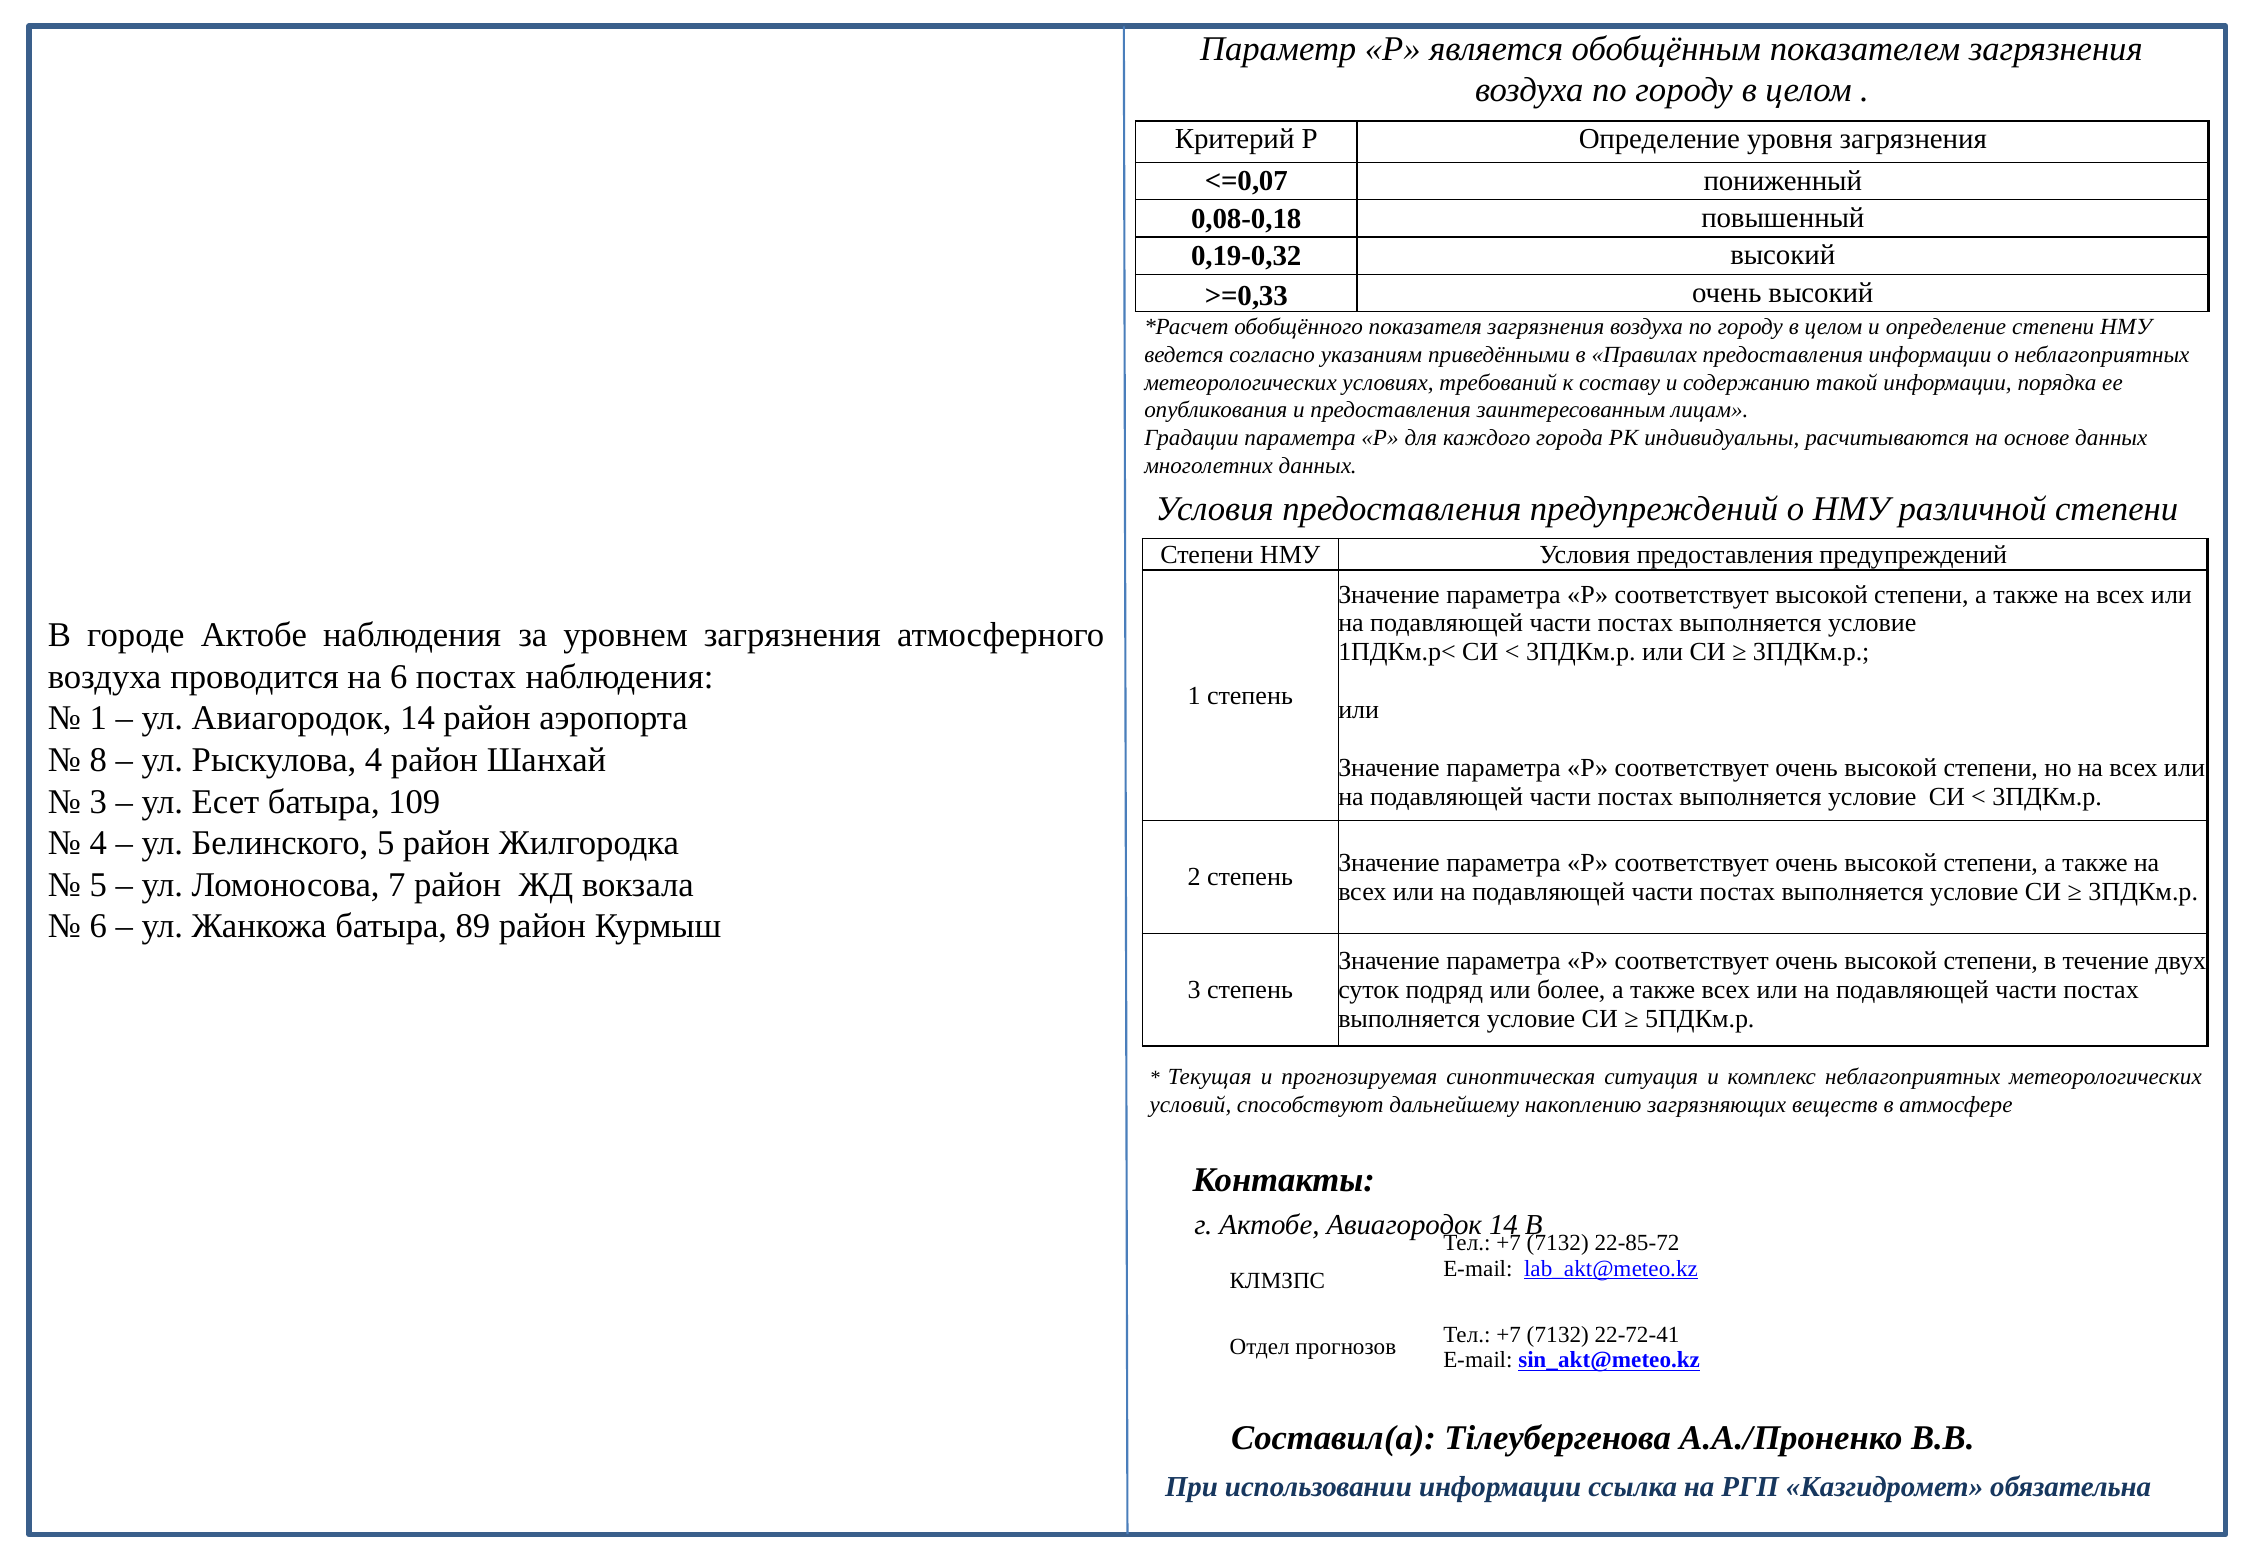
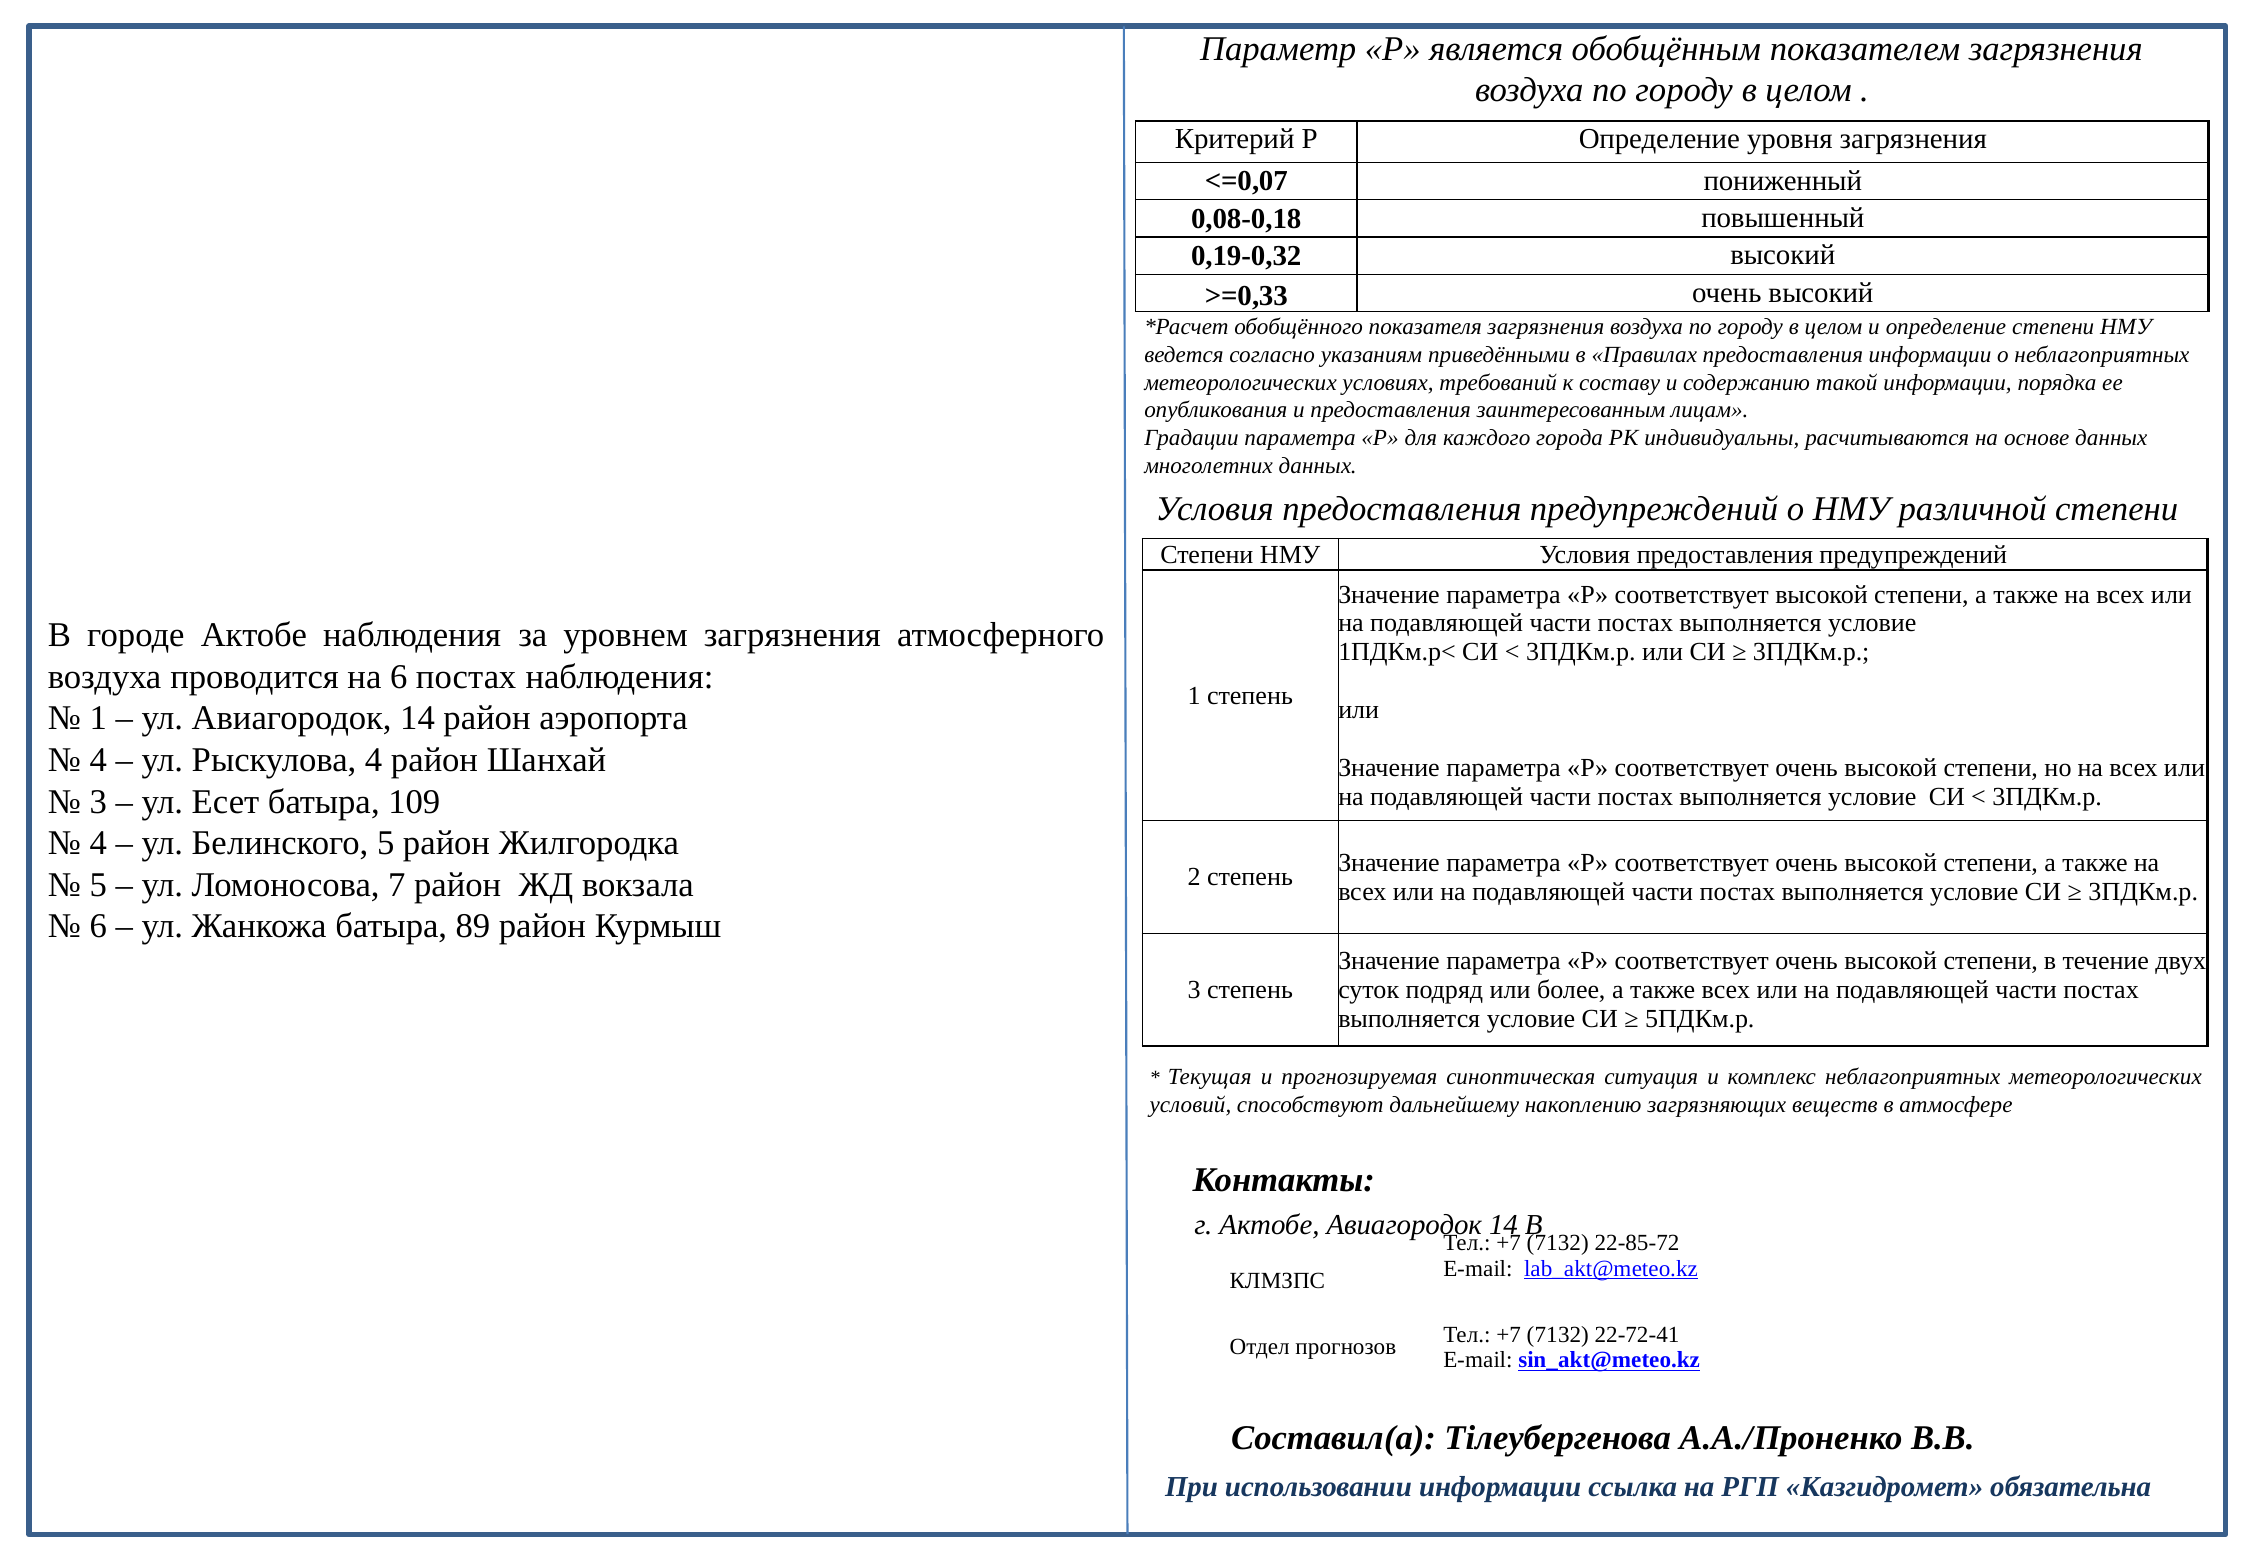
8: 8 -> 4 (98, 760)
